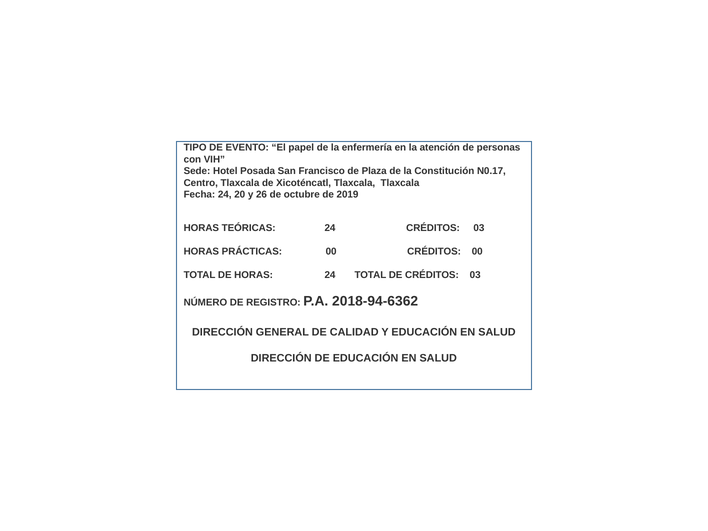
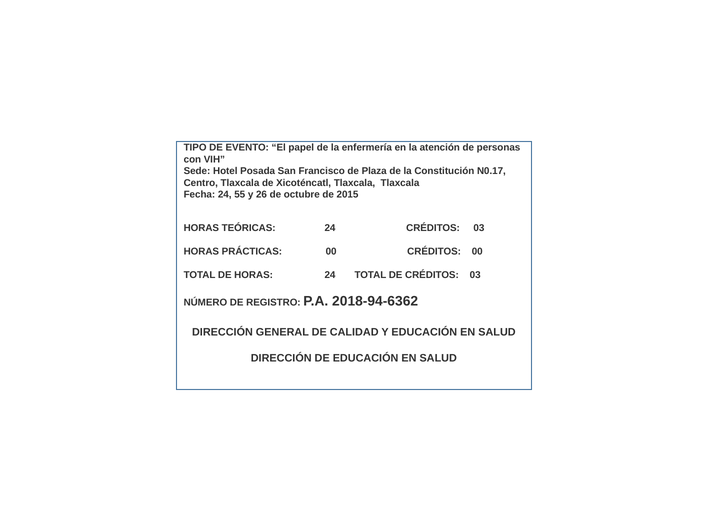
20: 20 -> 55 (240, 195)
2019: 2019 -> 2015 (348, 195)
